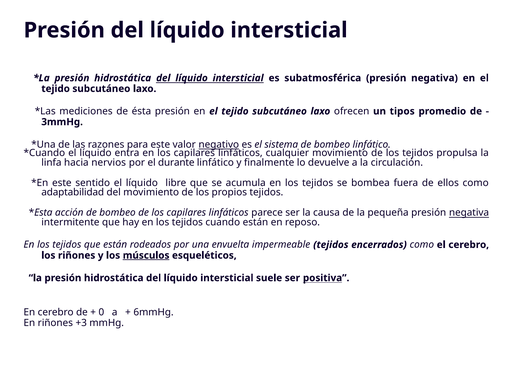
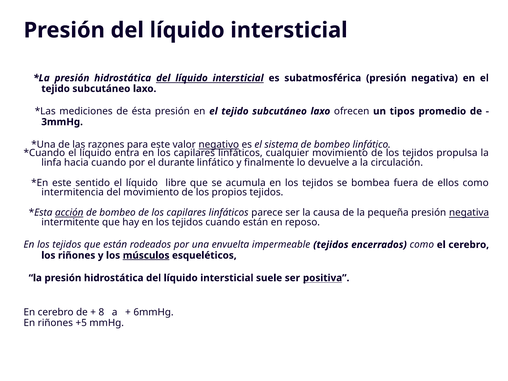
hacia nervios: nervios -> cuando (109, 163)
adaptabilidad: adaptabilidad -> intermitencia (73, 192)
acción underline: none -> present (69, 213)
0: 0 -> 8 (101, 312)
+3: +3 -> +5 (81, 323)
